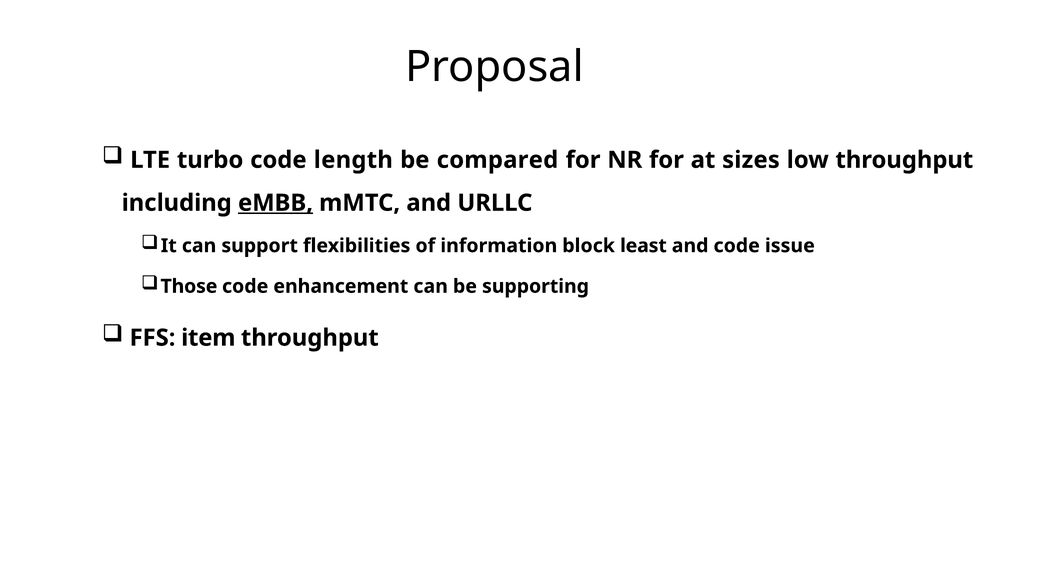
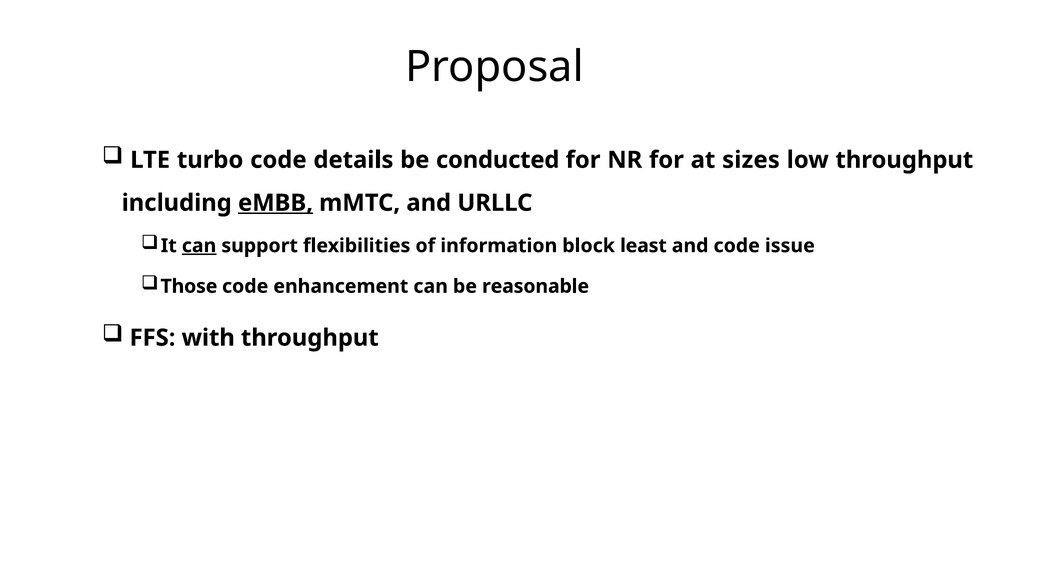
length: length -> details (353, 160)
compared: compared -> conducted (498, 160)
can underline: none -> present (199, 246)
supporting: supporting -> reasonable (536, 286)
item: item -> with (208, 338)
